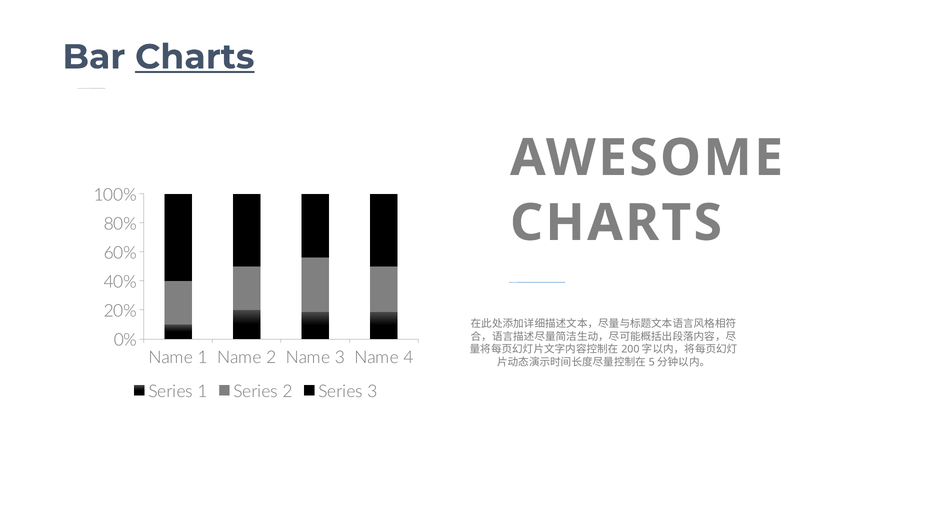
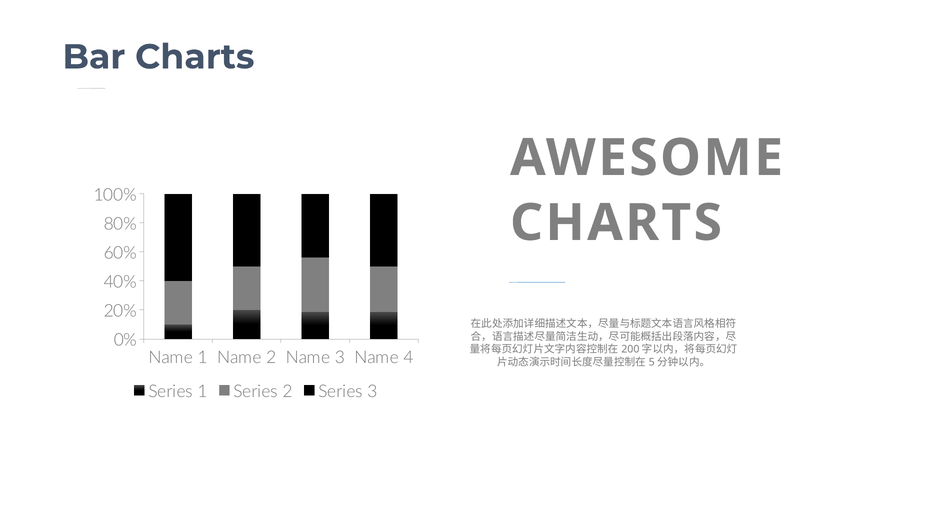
Charts underline: present -> none (195, 57)
